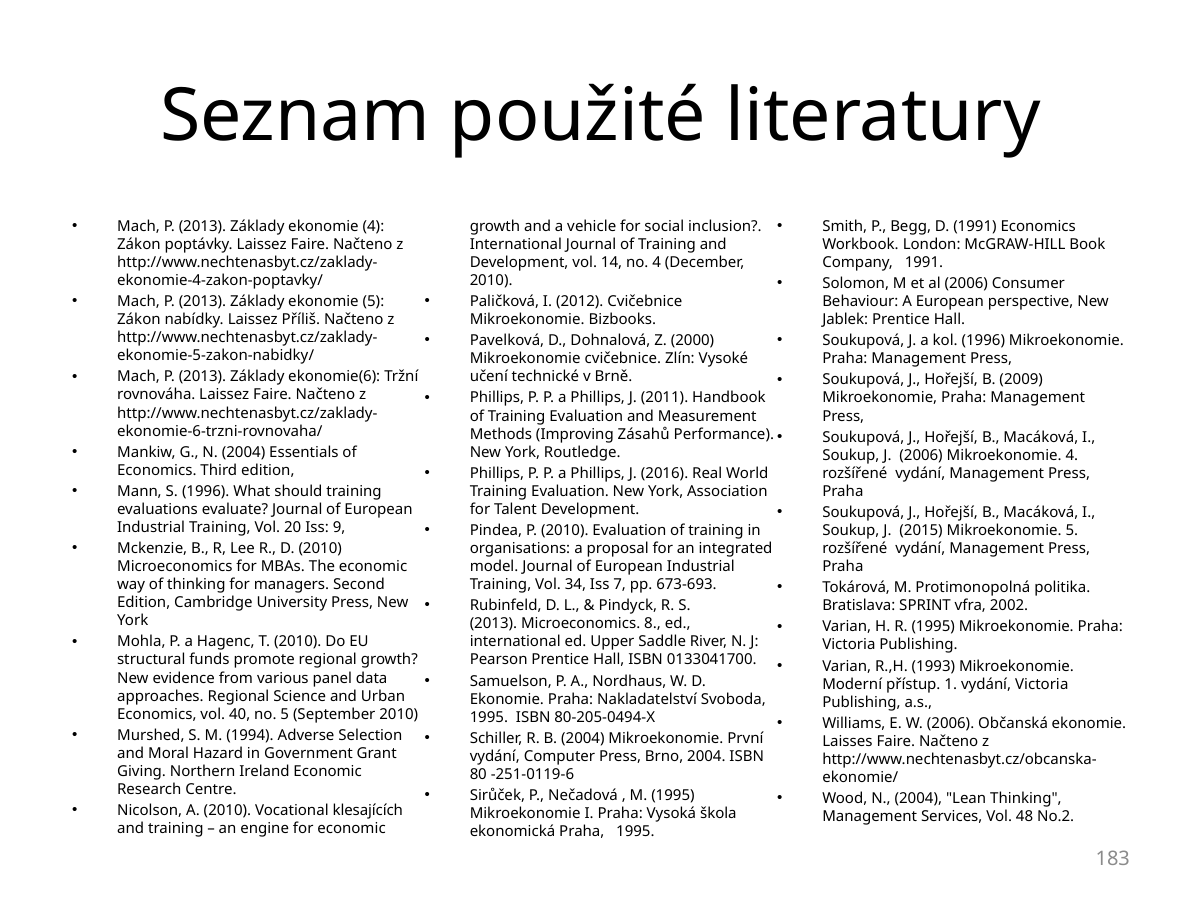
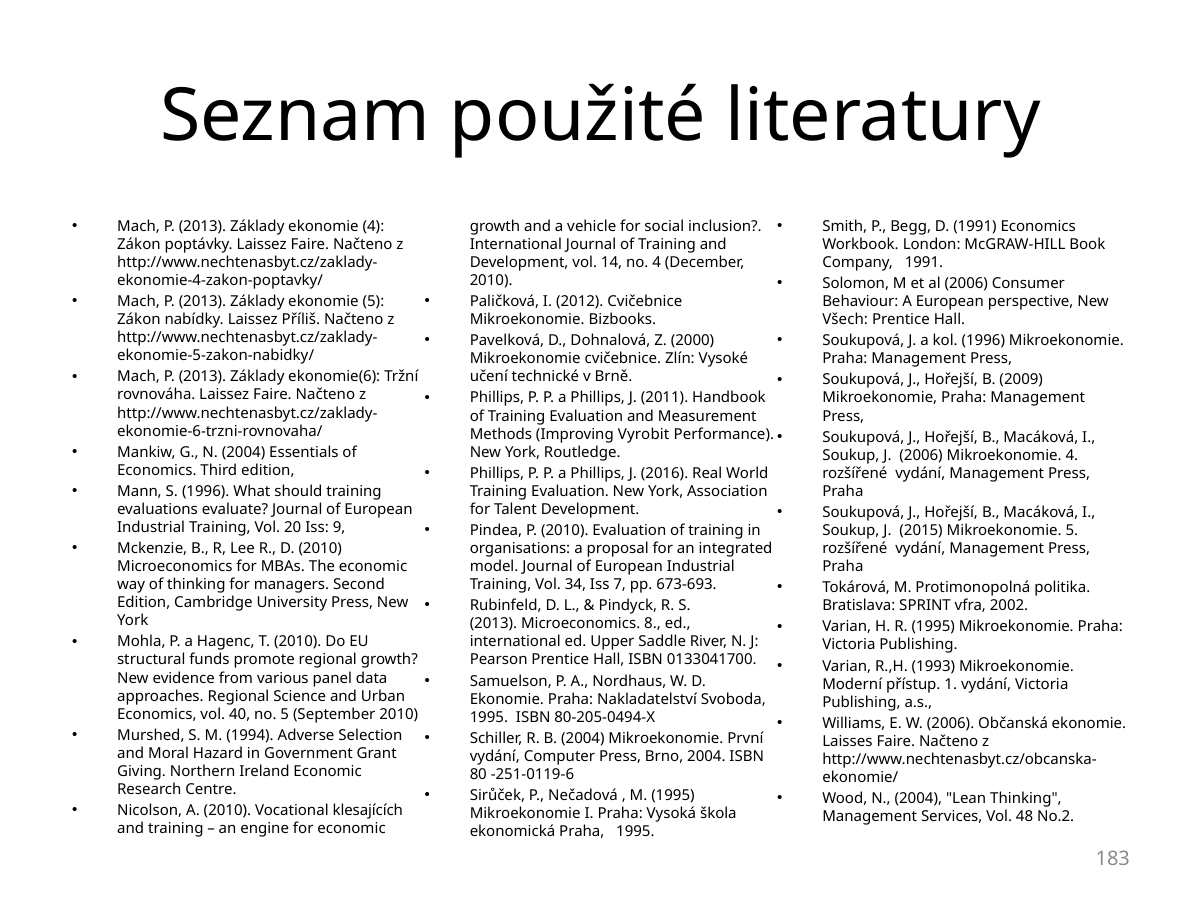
Jablek: Jablek -> Všech (845, 320)
Zásahů: Zásahů -> Vyrobit (644, 434)
